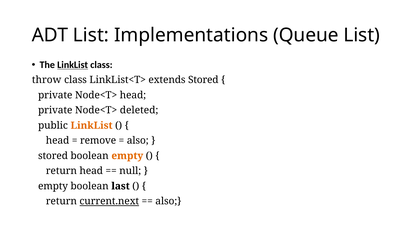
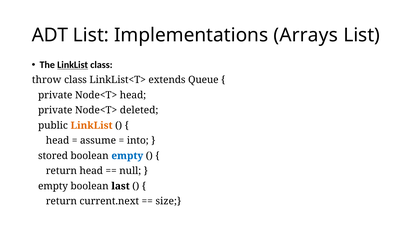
Queue: Queue -> Arrays (306, 35)
extends Stored: Stored -> Queue (203, 80)
remove: remove -> assume (98, 140)
also: also -> into (138, 140)
empty colour: orange -> blue (127, 156)
current.next underline: present -> none (109, 201)
also: also -> size (168, 201)
